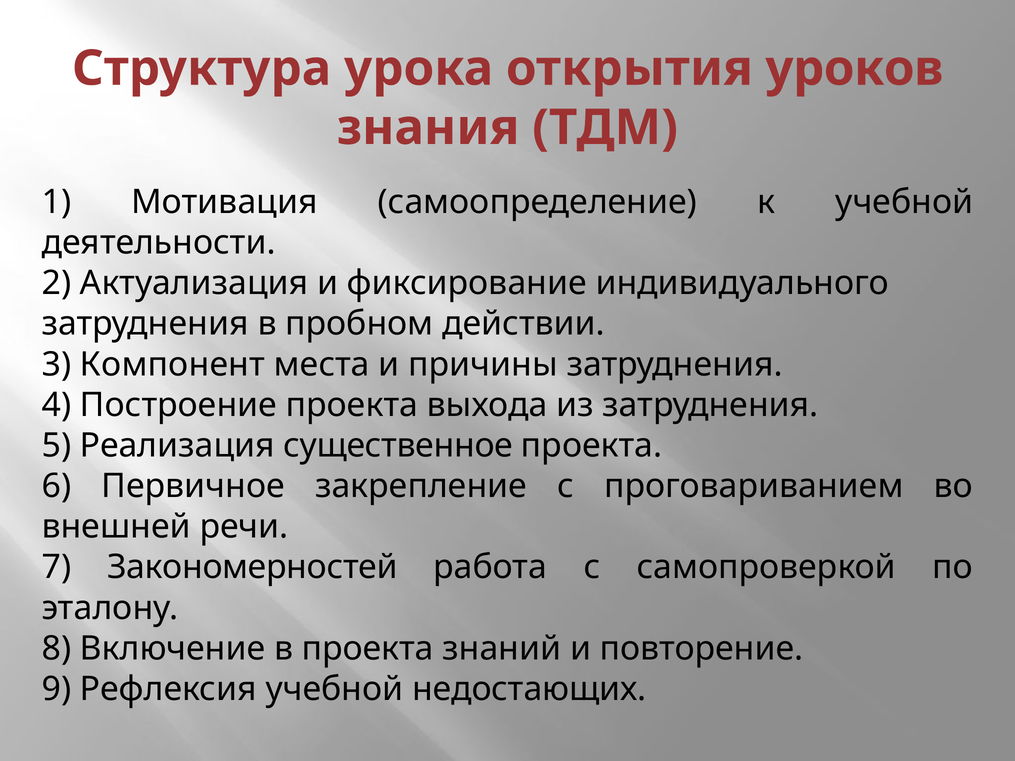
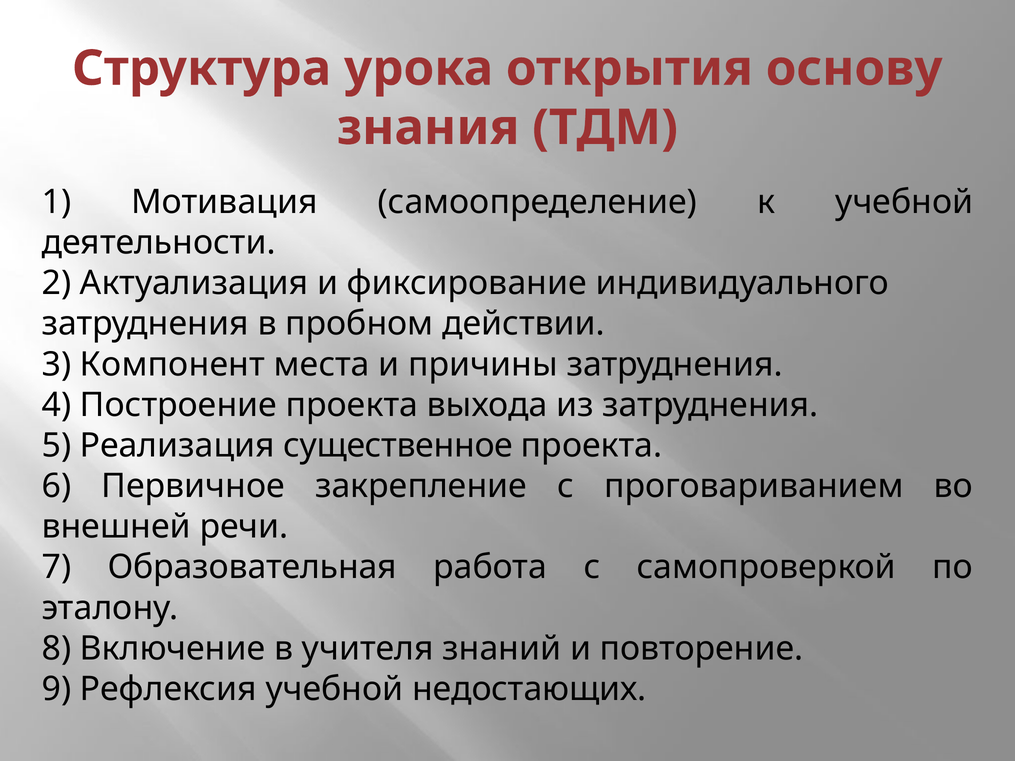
уроков: уроков -> основу (854, 69)
Закономерностей: Закономерностей -> Образовательная (252, 568)
в проекта: проекта -> учителя (368, 649)
